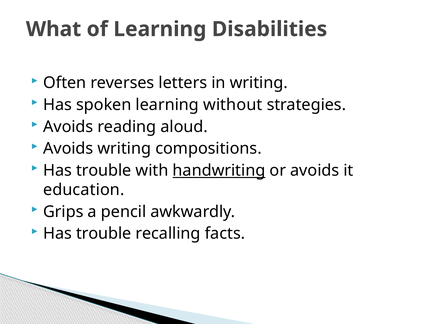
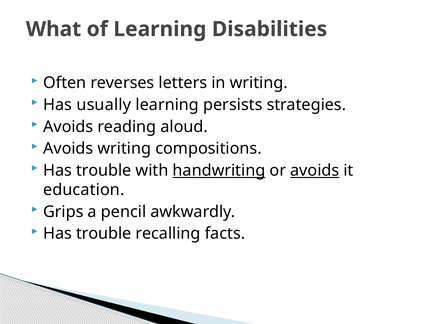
spoken: spoken -> usually (104, 105)
without: without -> persists (233, 105)
avoids underline: none -> present (315, 170)
